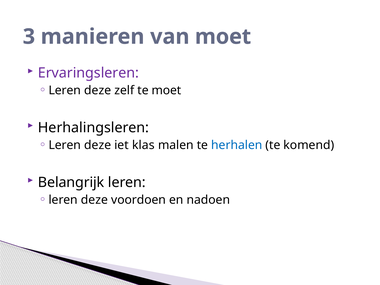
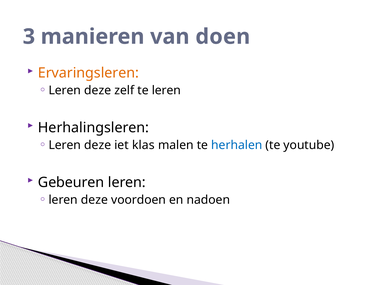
van moet: moet -> doen (223, 37)
Ervaringsleren colour: purple -> orange (88, 73)
te moet: moet -> leren (166, 90)
komend: komend -> youtube (309, 145)
Belangrijk: Belangrijk -> Gebeuren (71, 182)
